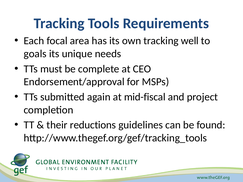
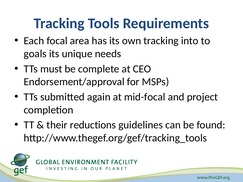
well: well -> into (190, 41)
mid-fiscal: mid-fiscal -> mid-focal (145, 97)
